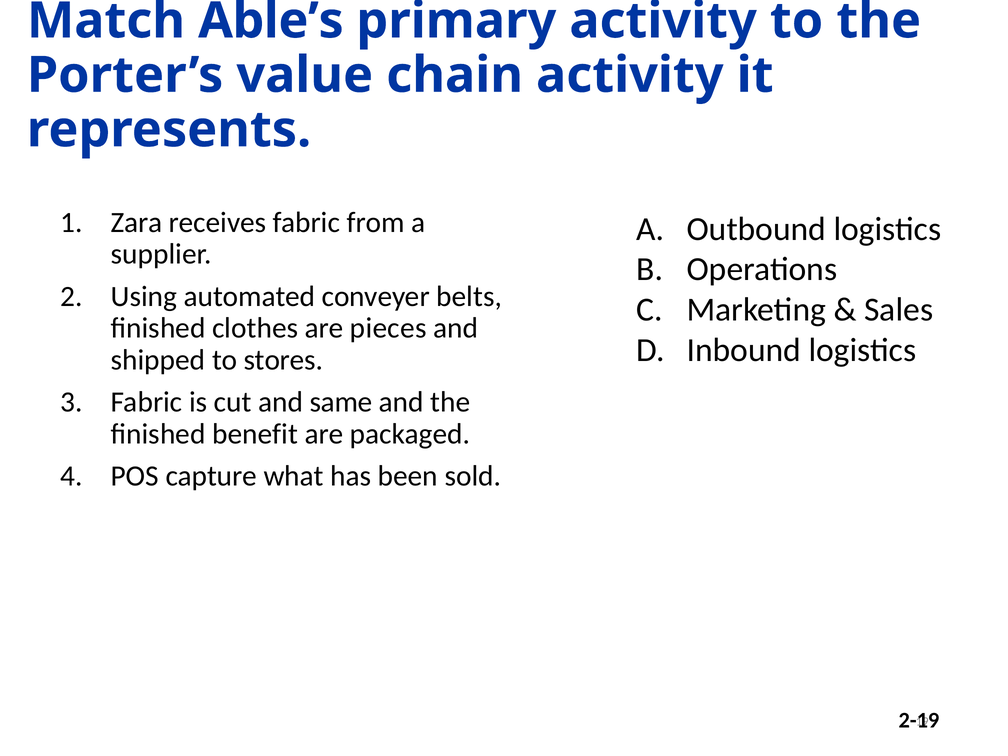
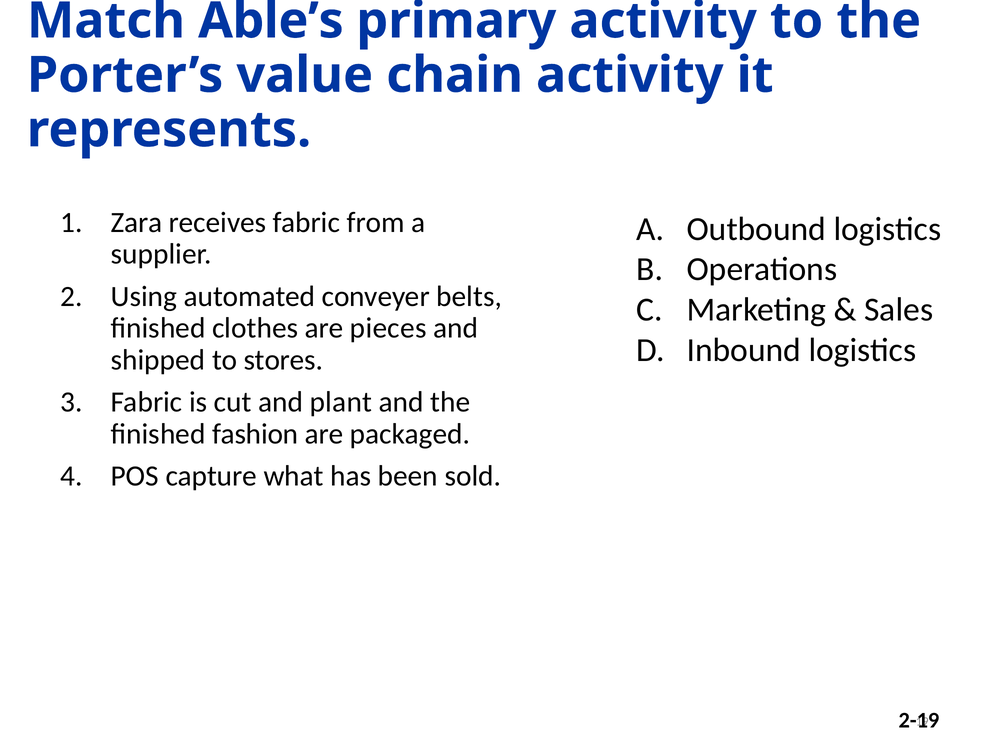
same: same -> plant (341, 402)
benefit: benefit -> fashion (255, 434)
